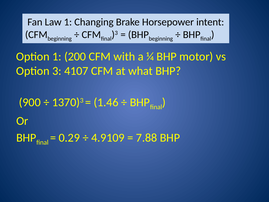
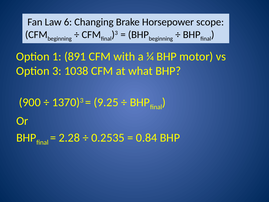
Law 1: 1 -> 6 (68, 22)
intent: intent -> scope (210, 22)
200: 200 -> 891 (75, 56)
4107: 4107 -> 1038 (76, 71)
1.46: 1.46 -> 9.25 (106, 102)
0.29: 0.29 -> 2.28 (69, 138)
4.9109: 4.9109 -> 0.2535 (108, 138)
7.88: 7.88 -> 0.84 (147, 138)
